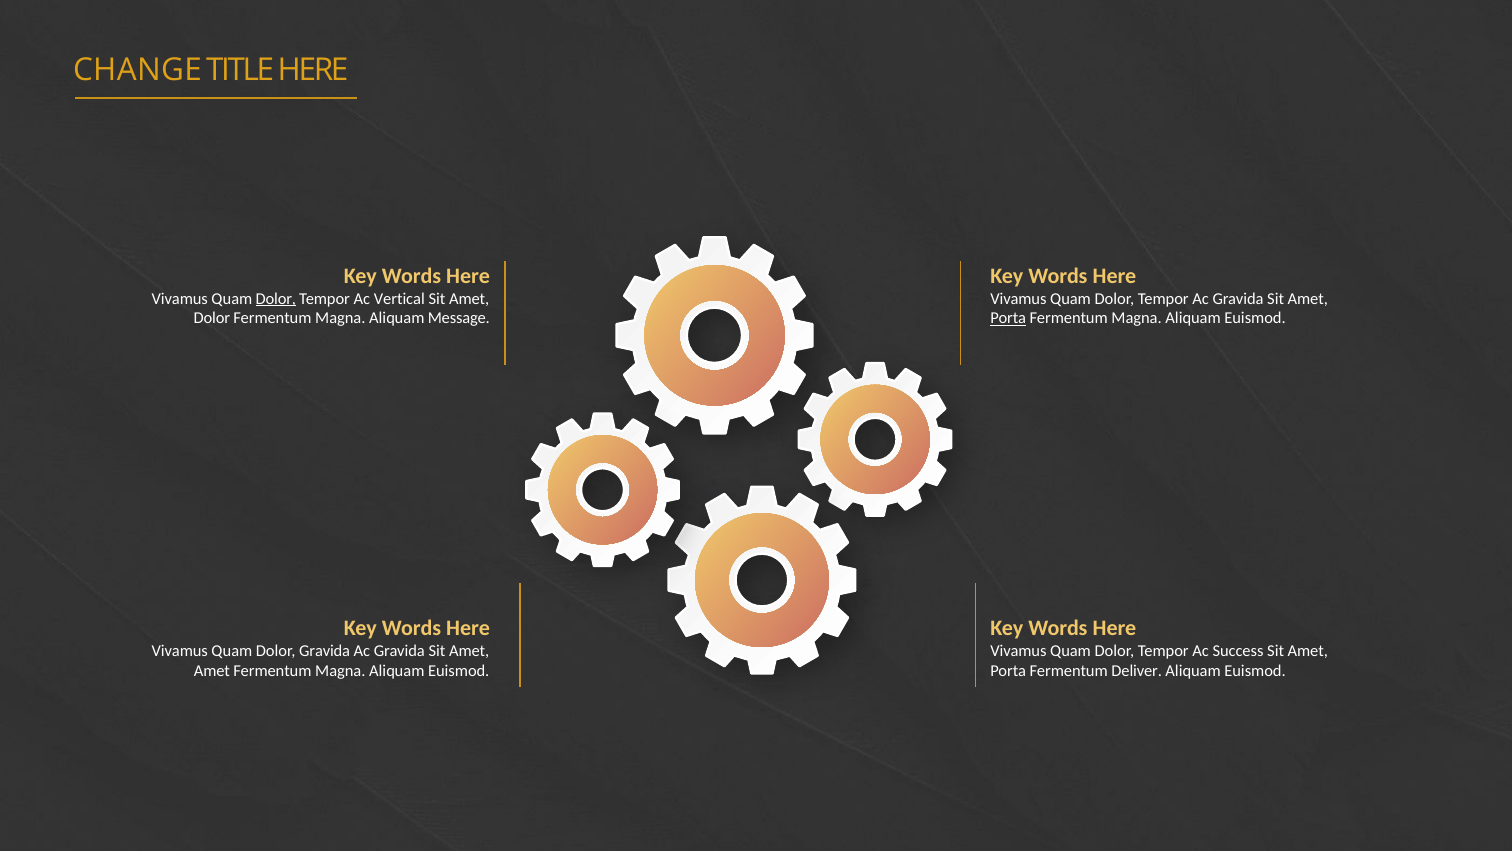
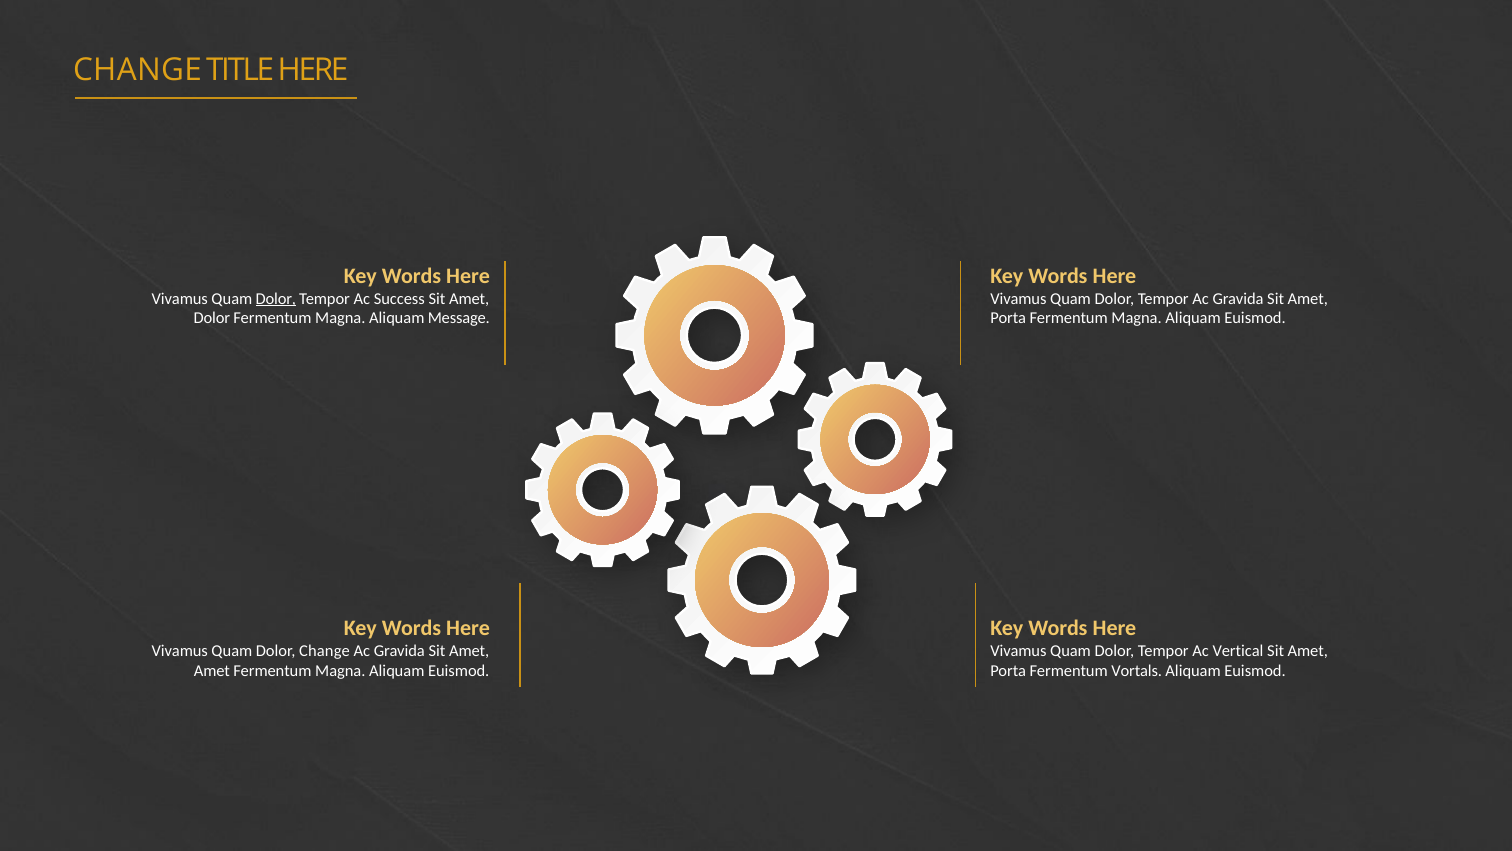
Vertical: Vertical -> Success (399, 298)
Porta underline: present -> none (1008, 318)
Dolor Gravida: Gravida -> Change (325, 651)
Success: Success -> Vertical (1238, 651)
Deliver: Deliver -> Vortals (1137, 671)
